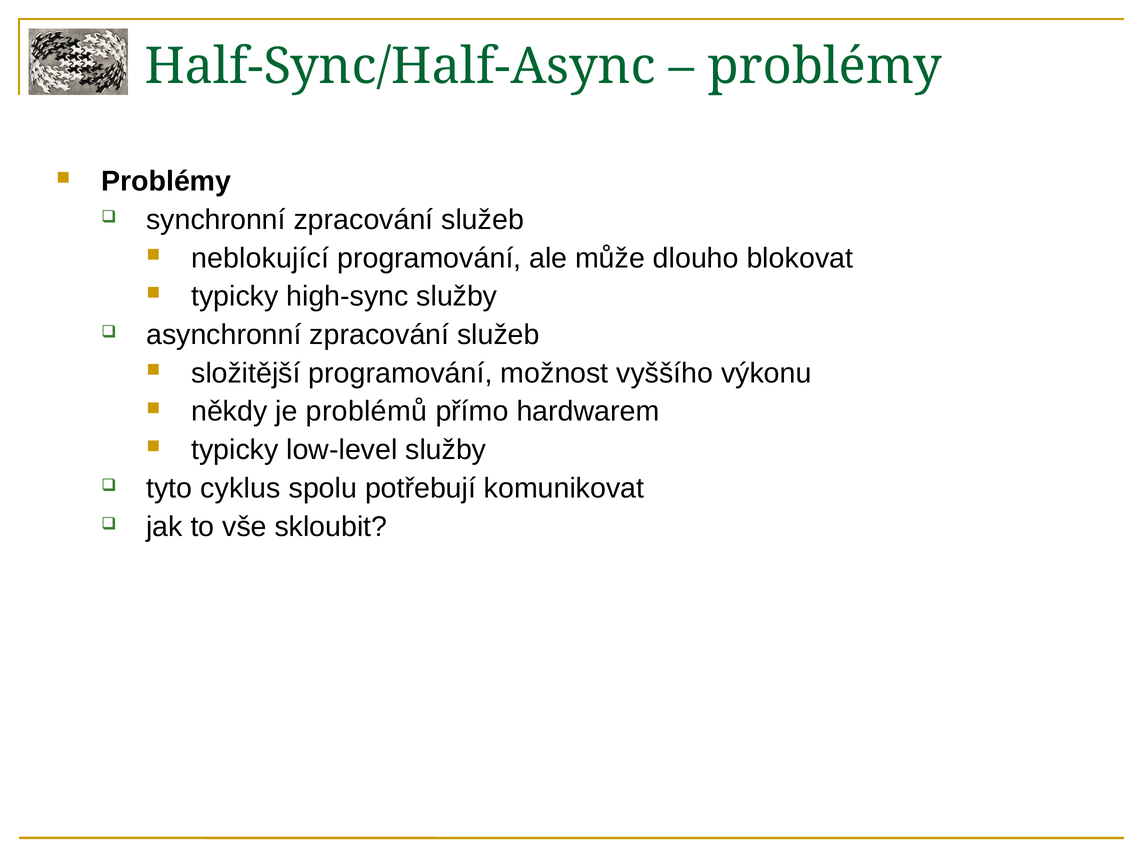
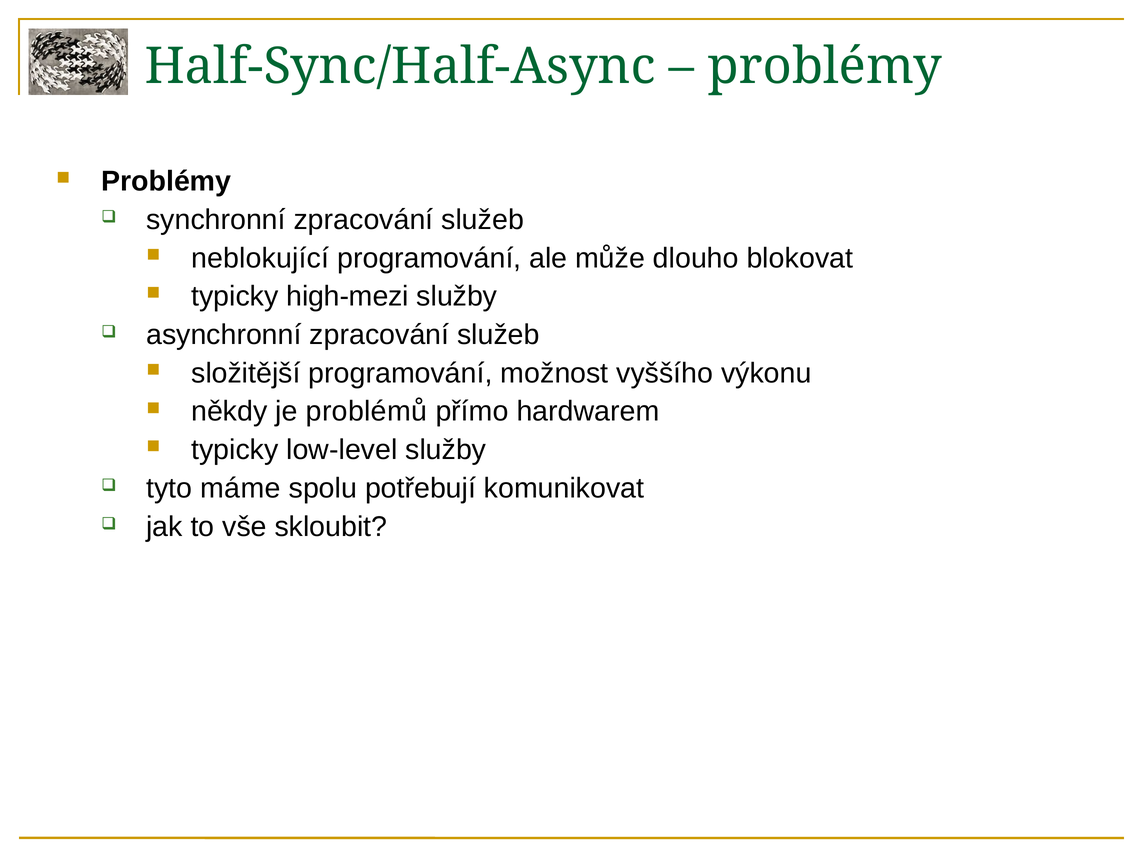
high-sync: high-sync -> high-mezi (348, 296)
cyklus: cyklus -> máme (240, 488)
